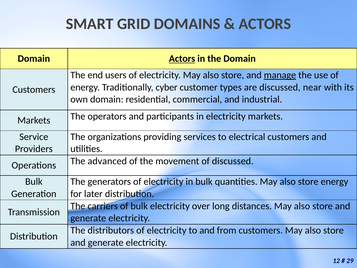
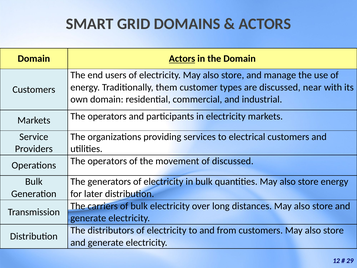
manage underline: present -> none (280, 75)
cyber: cyber -> them (166, 87)
Operations The advanced: advanced -> operators (107, 161)
